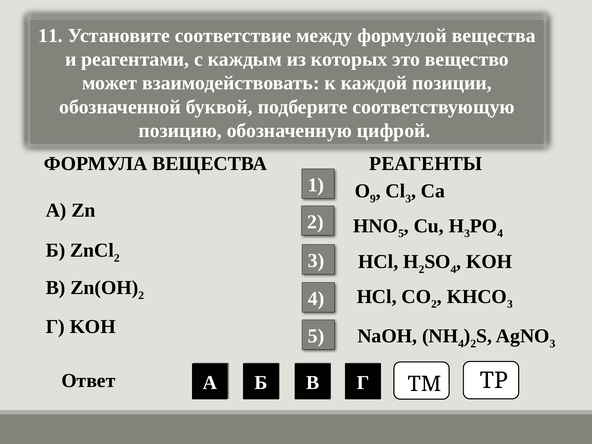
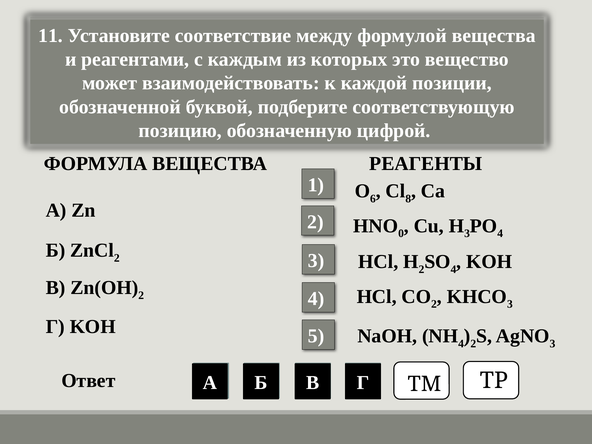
9: 9 -> 6 (373, 199)
3: 3 -> 8 (408, 199)
5: 5 -> 0 (401, 234)
